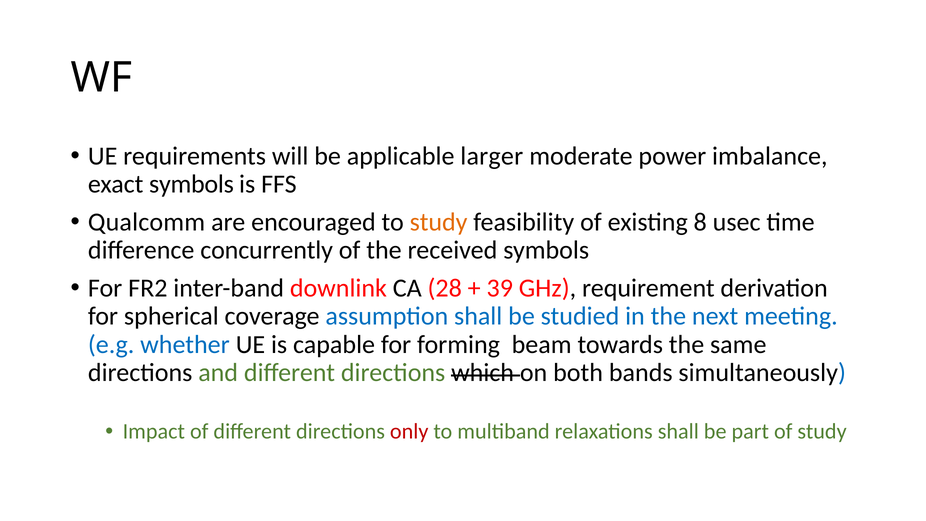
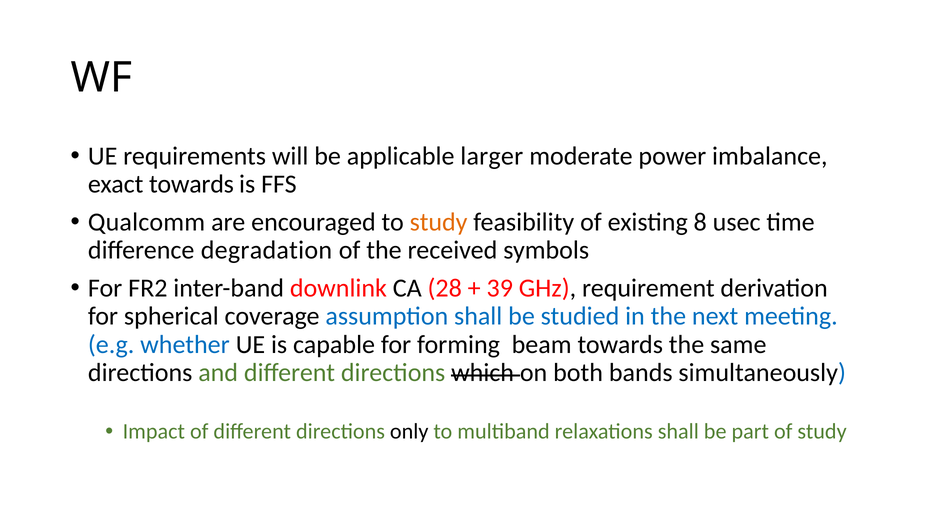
exact symbols: symbols -> towards (191, 184)
concurrently: concurrently -> degradation (266, 250)
only colour: red -> black (409, 432)
